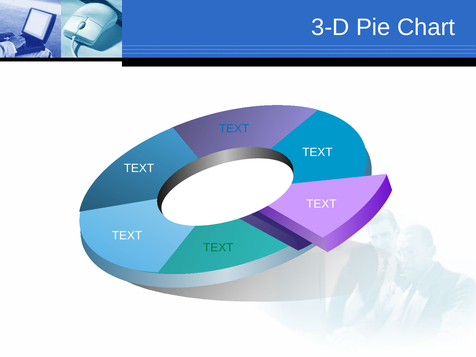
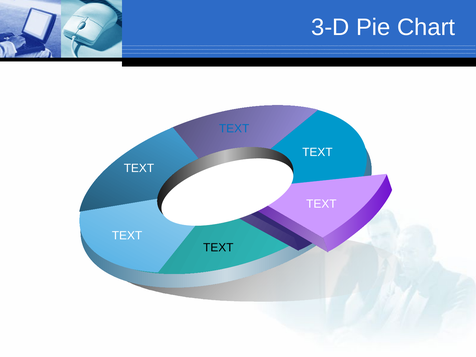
TEXT colour: green -> black (218, 247)
